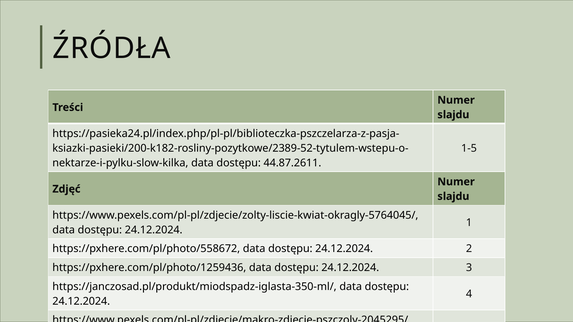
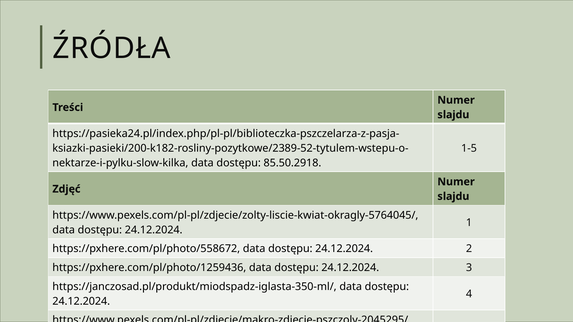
44.87.2611: 44.87.2611 -> 85.50.2918 (292, 163)
